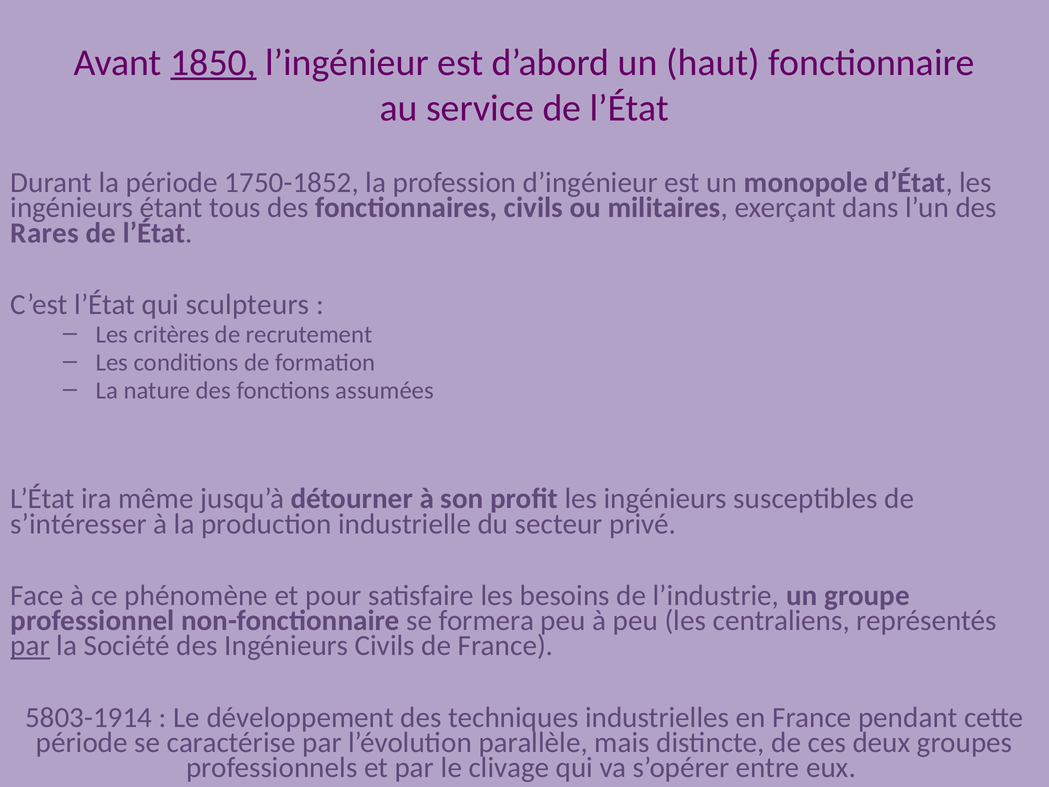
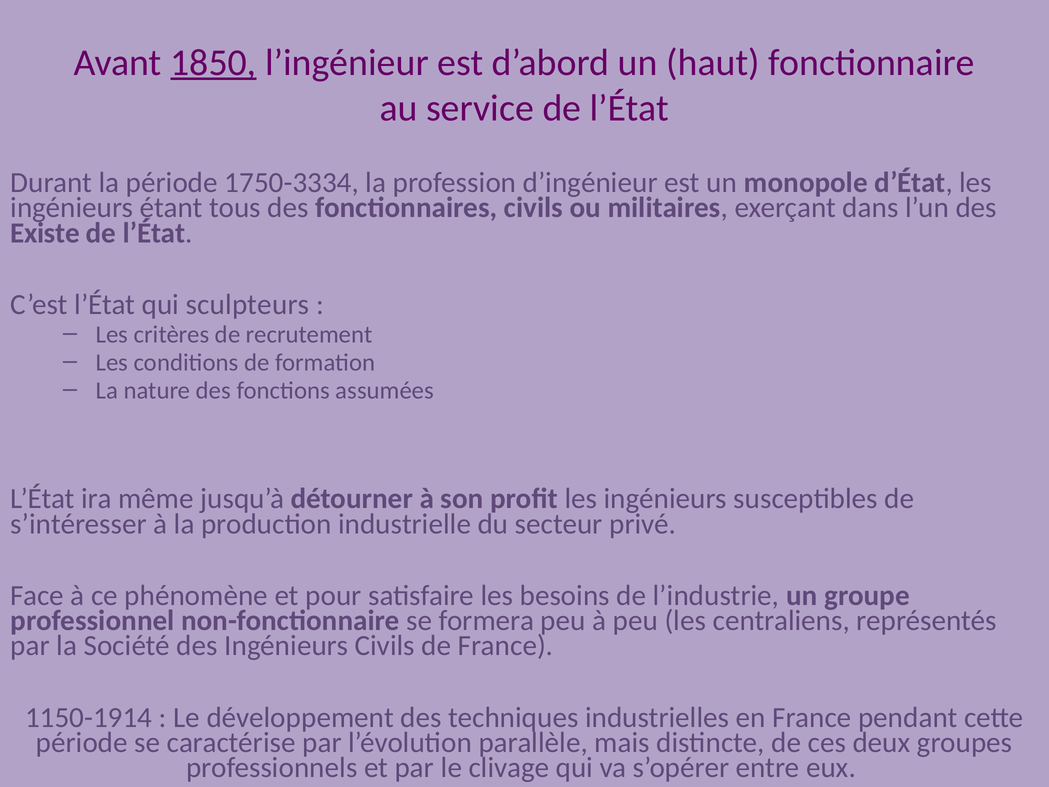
1750-1852: 1750-1852 -> 1750-3334 (292, 182)
Rares: Rares -> Existe (45, 233)
par underline: present -> none (30, 646)
5803-1914: 5803-1914 -> 1150-1914 (89, 717)
